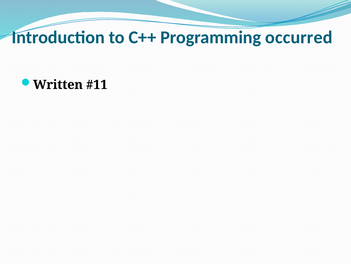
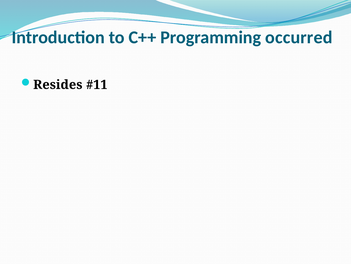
Written: Written -> Resides (58, 85)
